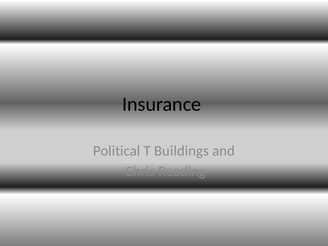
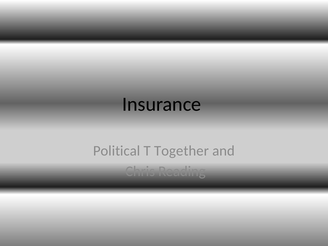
Buildings: Buildings -> Together (181, 151)
